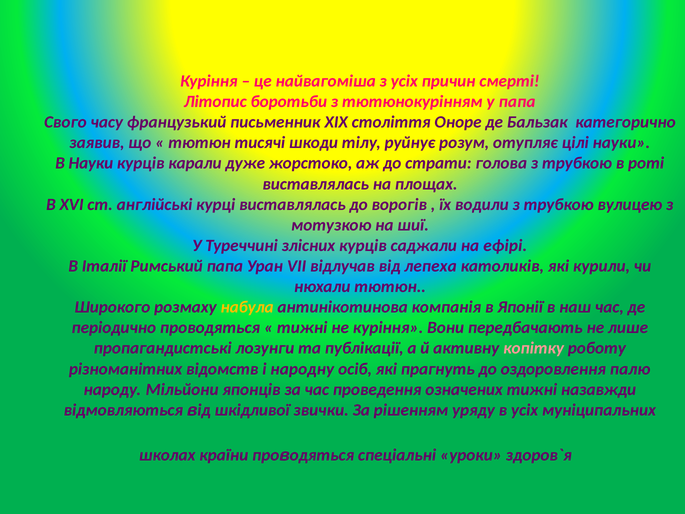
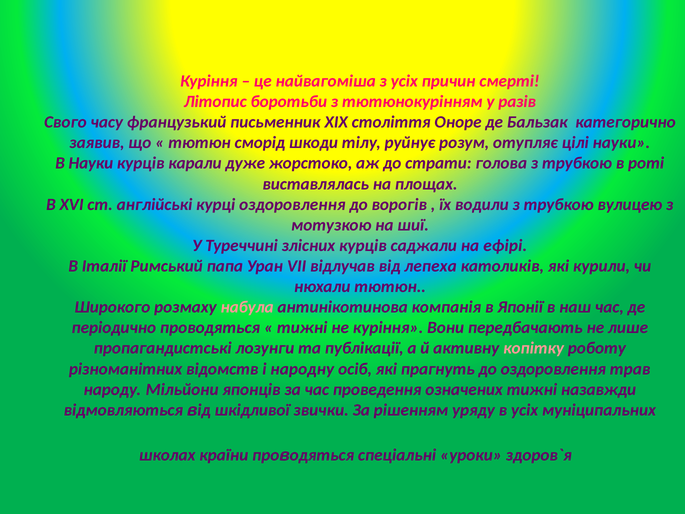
у папа: папа -> разів (517, 102)
тисячі: тисячі -> сморід (260, 143)
курці виставлялась: виставлялась -> оздоровлення (292, 204)
набула colour: yellow -> pink (247, 307)
палю: палю -> трав (630, 369)
